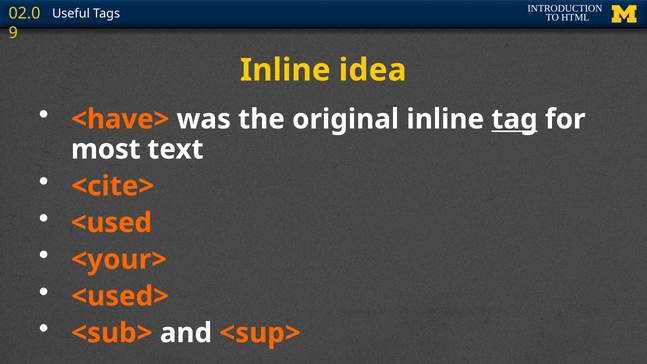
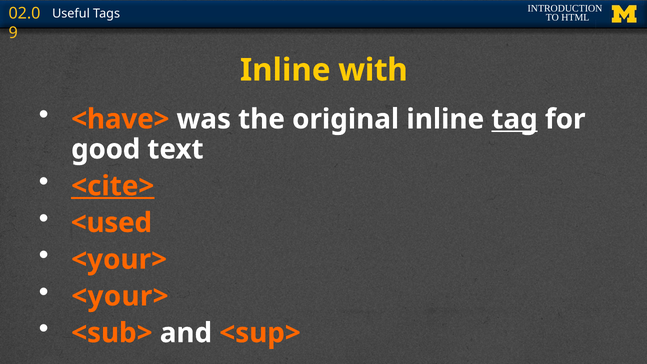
idea: idea -> with (373, 70)
most: most -> good (106, 149)
<cite> underline: none -> present (113, 186)
<used>: <used> -> <your> (120, 296)
